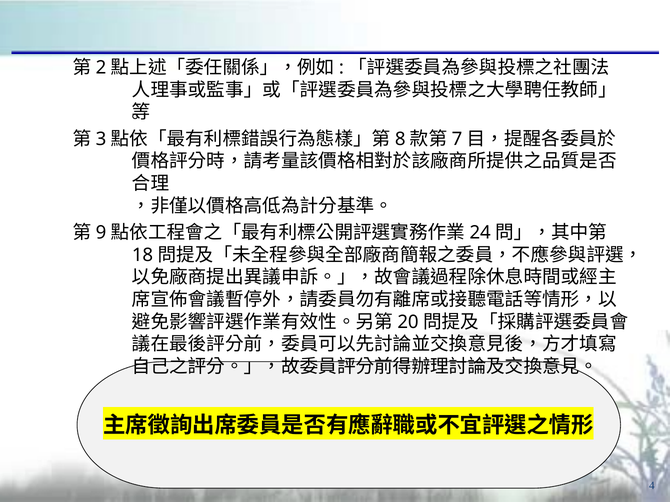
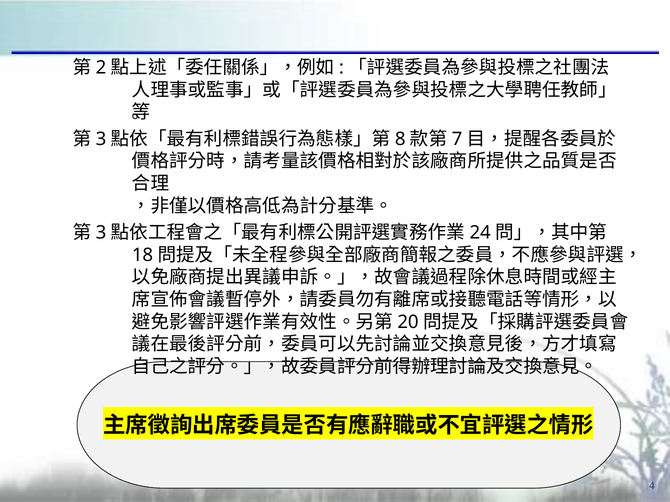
9: 9 -> 3 (101, 233)
